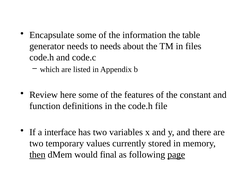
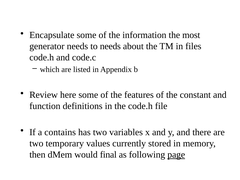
table: table -> most (191, 35)
interface: interface -> contains (60, 132)
then underline: present -> none (37, 155)
